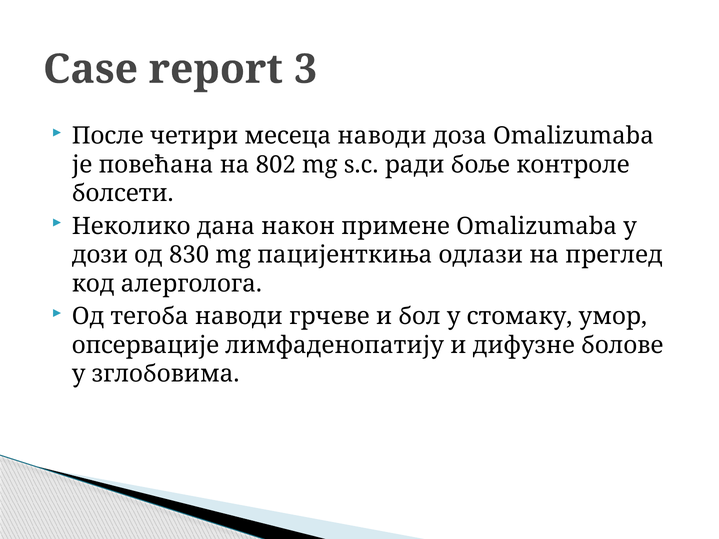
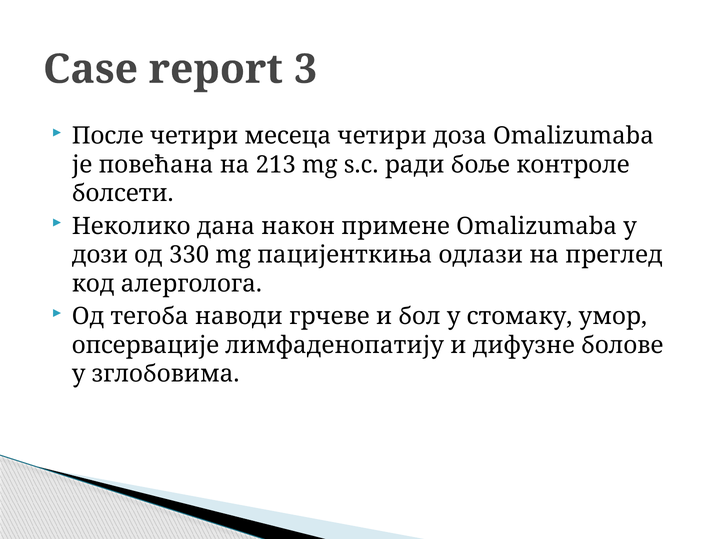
месеца наводи: наводи -> четири (382, 136)
802: 802 -> 213 (276, 165)
830: 830 -> 330 (189, 255)
